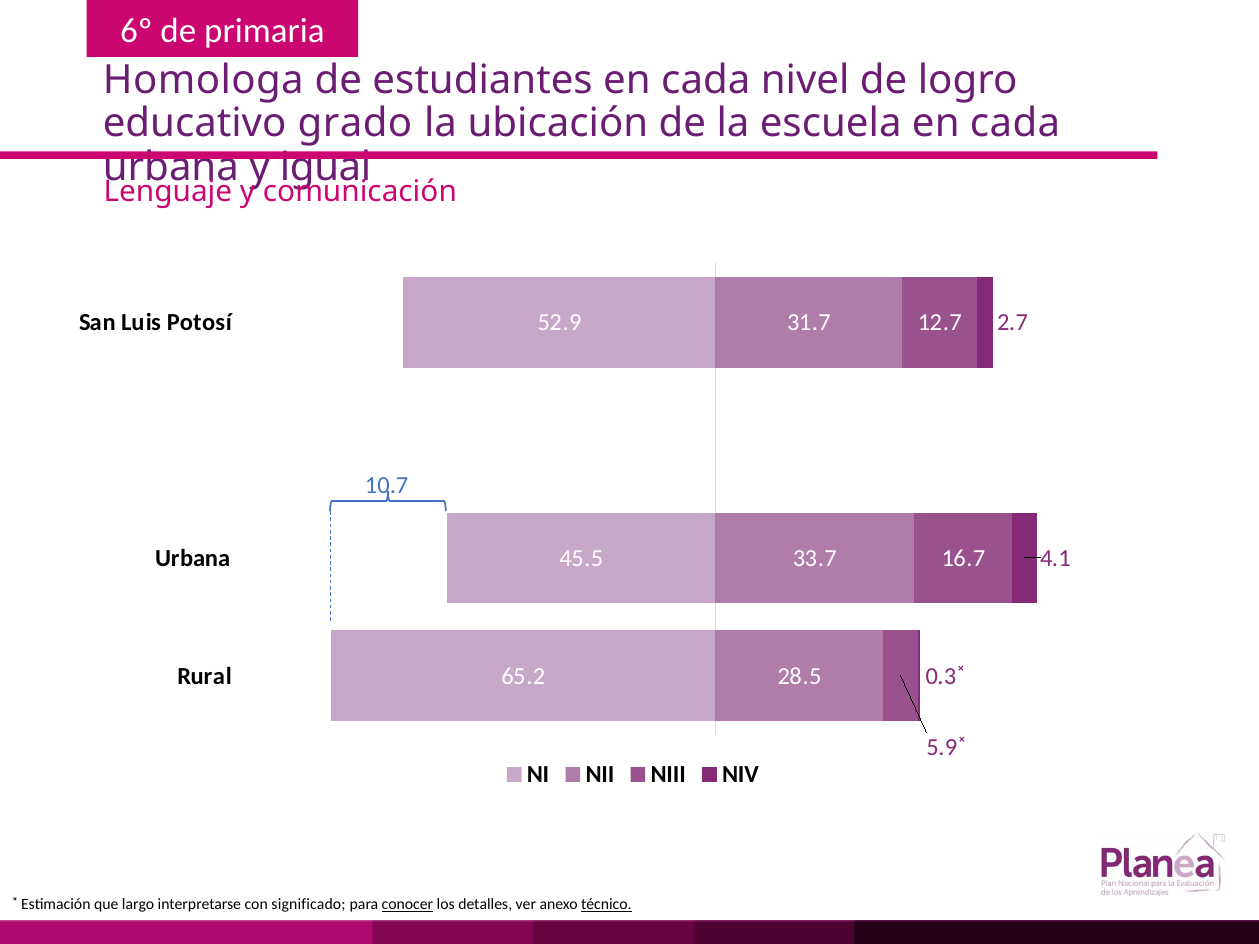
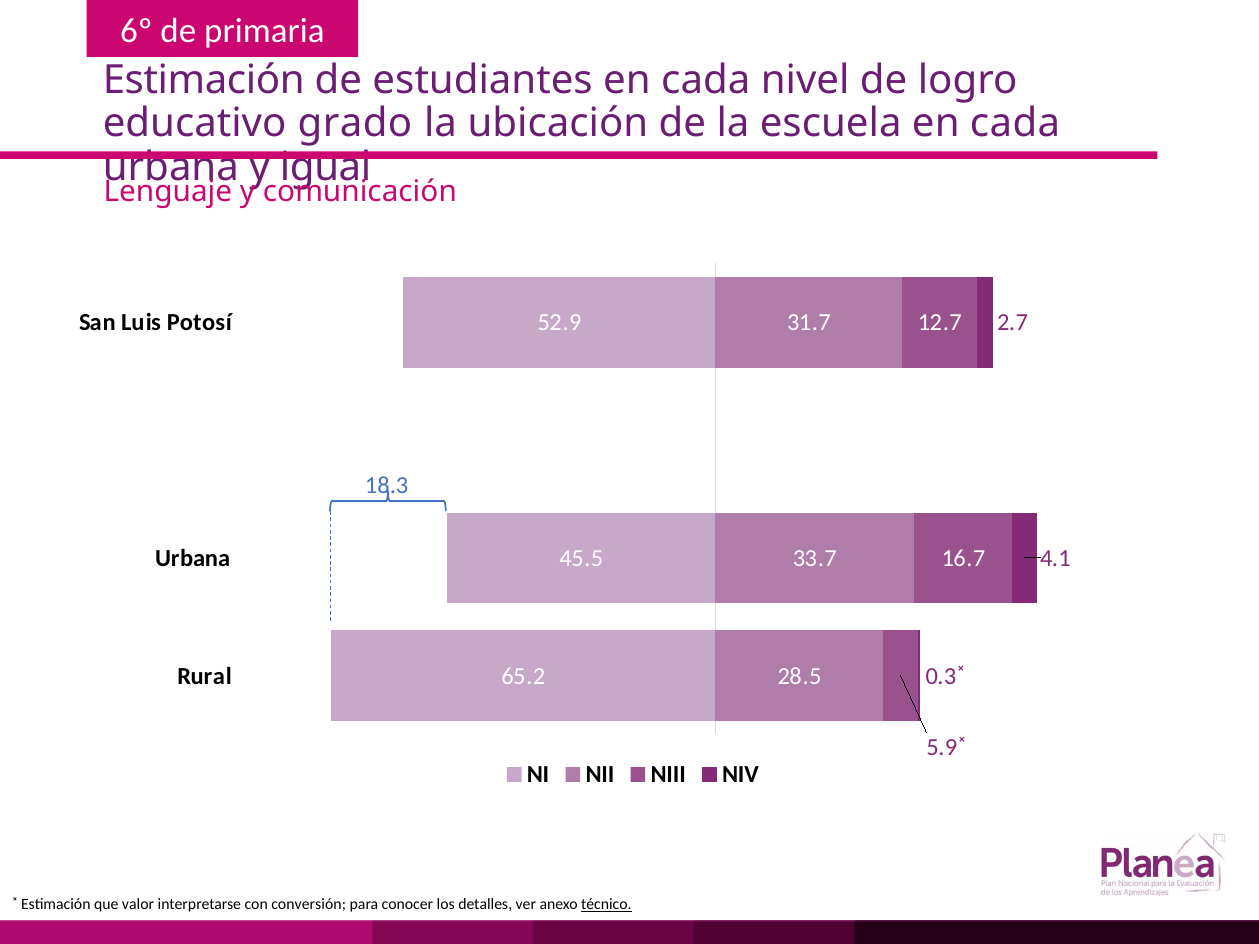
Homologa: Homologa -> Estimación (204, 80)
10.7: 10.7 -> 18.3 (387, 485)
largo: largo -> valor (138, 905)
significado: significado -> conversión (309, 905)
conocer underline: present -> none (407, 905)
